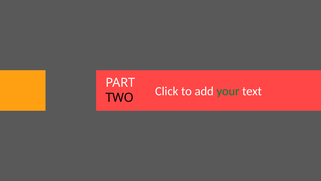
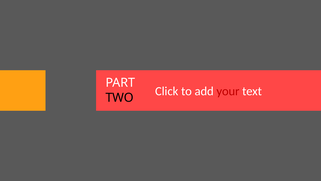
your colour: green -> red (228, 91)
